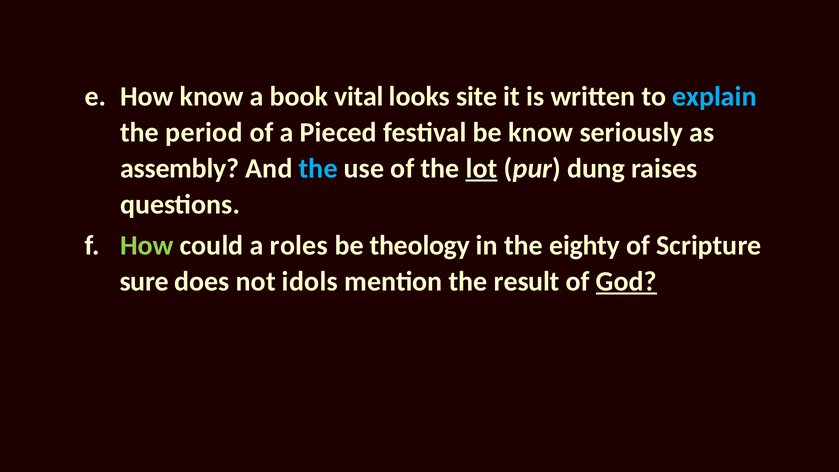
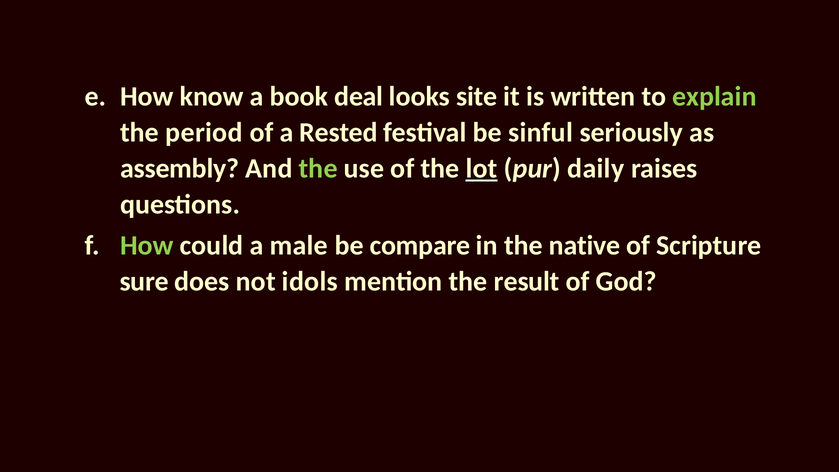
vital: vital -> deal (359, 97)
explain colour: light blue -> light green (714, 97)
Pieced: Pieced -> Rested (339, 133)
be know: know -> sinful (541, 133)
the colour: light blue -> light green (318, 168)
dung: dung -> daily (596, 168)
roles: roles -> male (299, 246)
theology: theology -> compare (420, 246)
eighty: eighty -> native (585, 246)
God underline: present -> none (626, 281)
